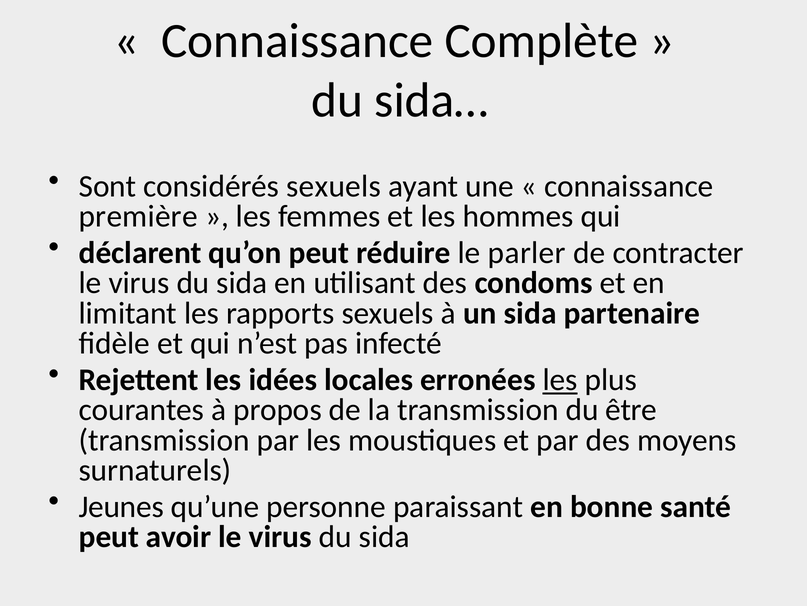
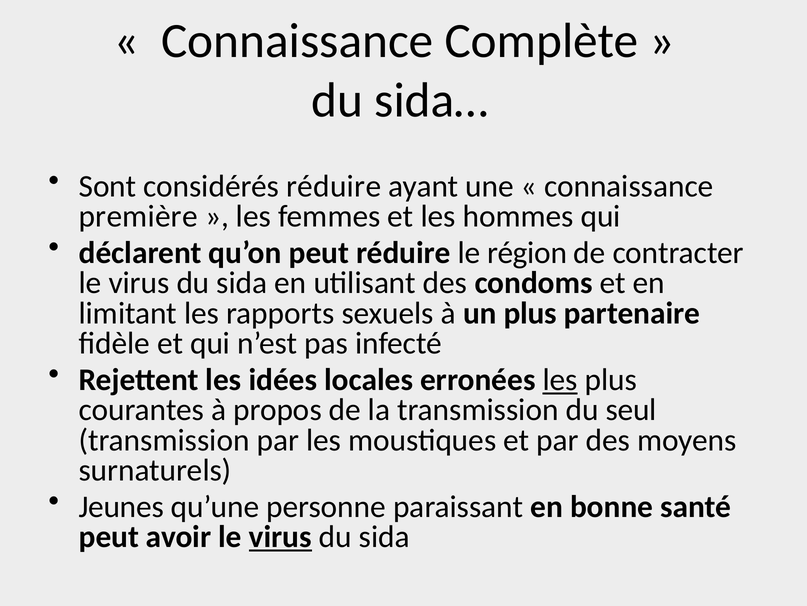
considérés sexuels: sexuels -> réduire (334, 186)
parler: parler -> région (527, 253)
un sida: sida -> plus (530, 313)
être: être -> seul (631, 410)
virus underline: none -> present (280, 536)
